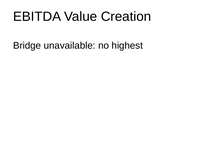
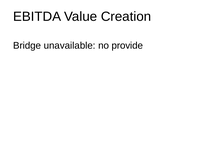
highest: highest -> provide (127, 46)
